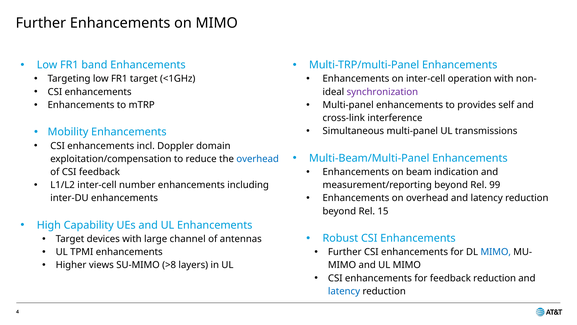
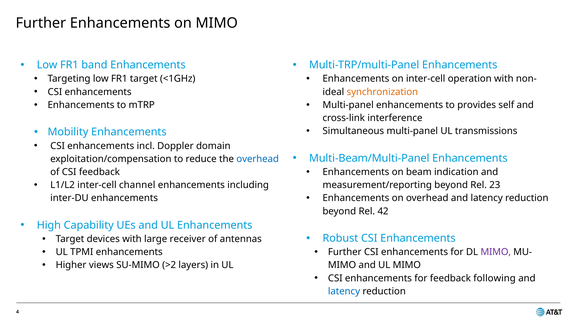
synchronization colour: purple -> orange (382, 92)
number: number -> channel (137, 185)
99: 99 -> 23 (495, 185)
15: 15 -> 42 (383, 211)
channel: channel -> receiver (188, 239)
MIMO colour: blue -> purple (496, 252)
>8: >8 -> >2 (169, 265)
feedback reduction: reduction -> following (495, 278)
